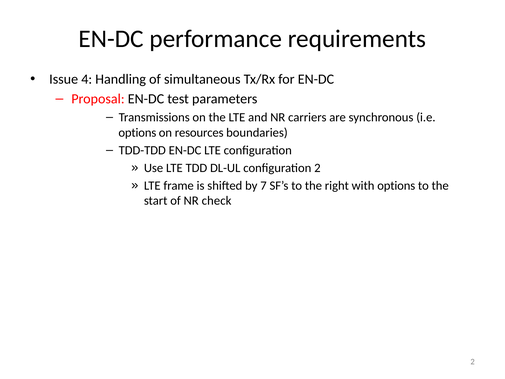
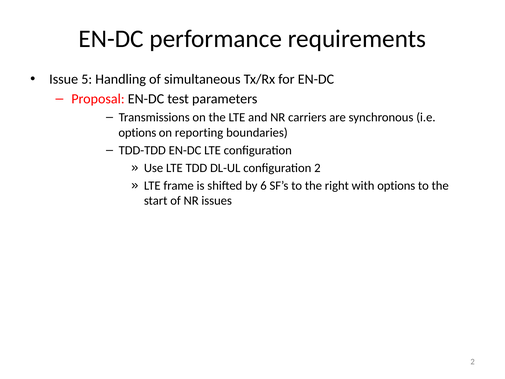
4: 4 -> 5 (87, 79)
resources: resources -> reporting (199, 132)
7: 7 -> 6 (263, 186)
check: check -> issues (217, 201)
